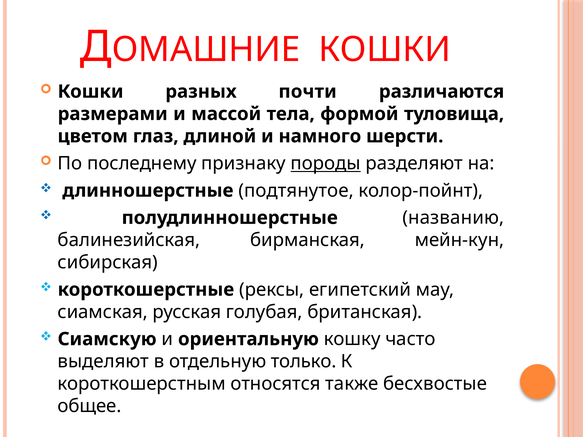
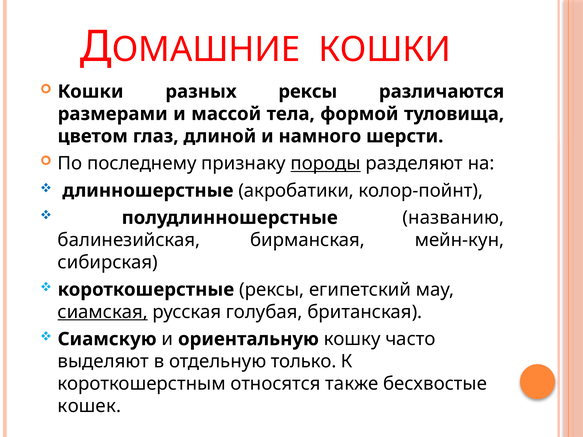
разных почти: почти -> рексы (308, 92)
подтянутое: подтянутое -> акробатики (296, 191)
сиамская underline: none -> present (103, 312)
общее: общее -> кошек (89, 406)
